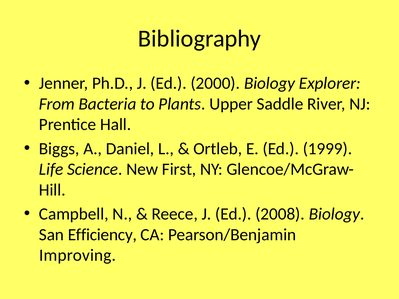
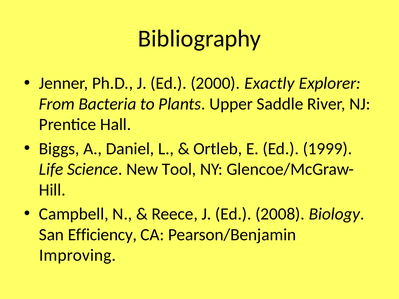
2000 Biology: Biology -> Exactly (269, 83)
First: First -> Tool (179, 169)
